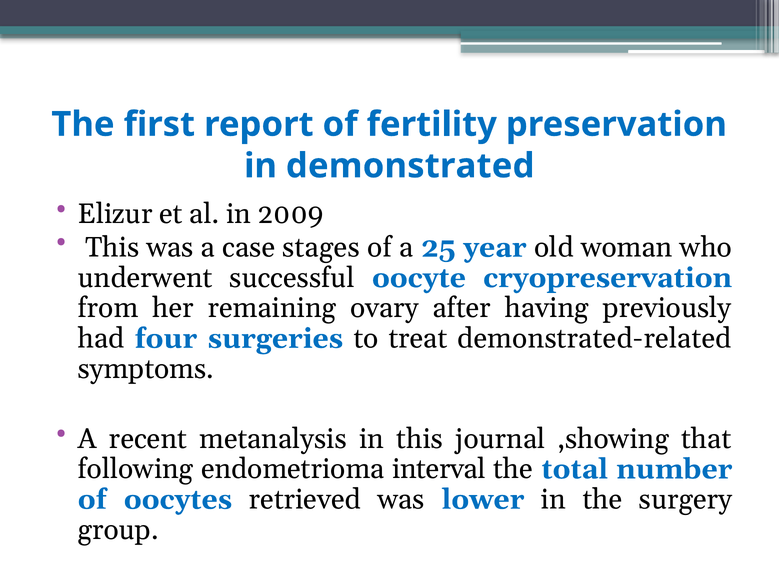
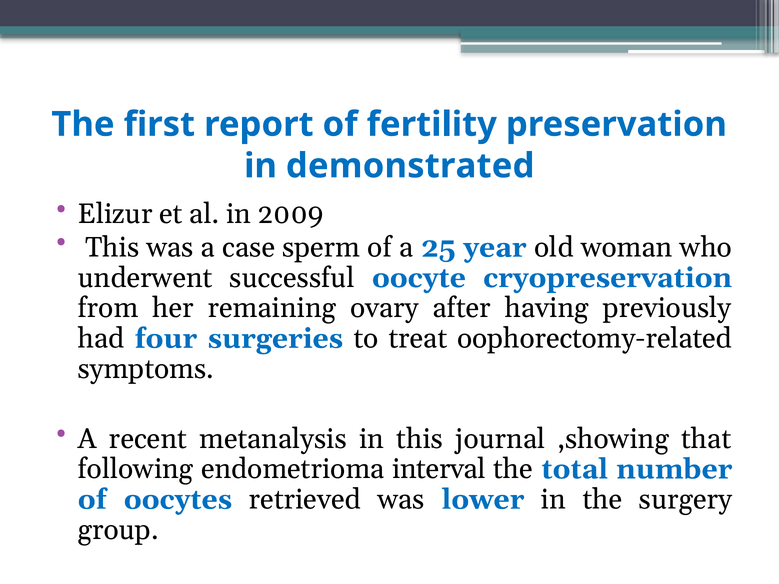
stages: stages -> sperm (321, 248)
demonstrated-related: demonstrated-related -> oophorectomy-related (595, 339)
